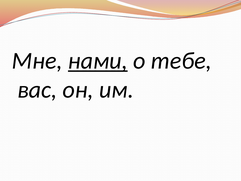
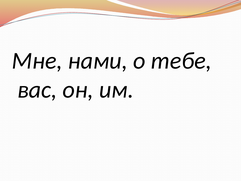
нами underline: present -> none (98, 61)
